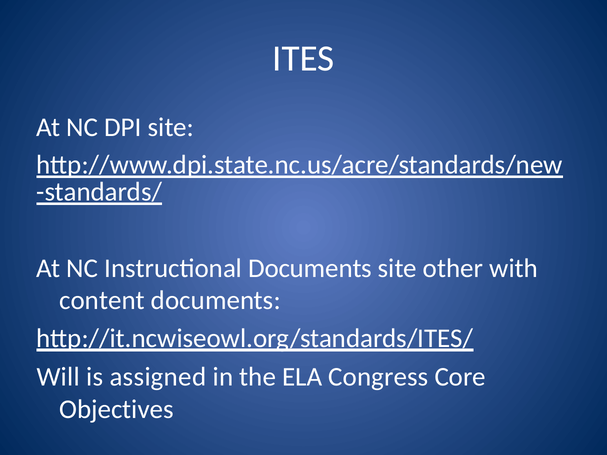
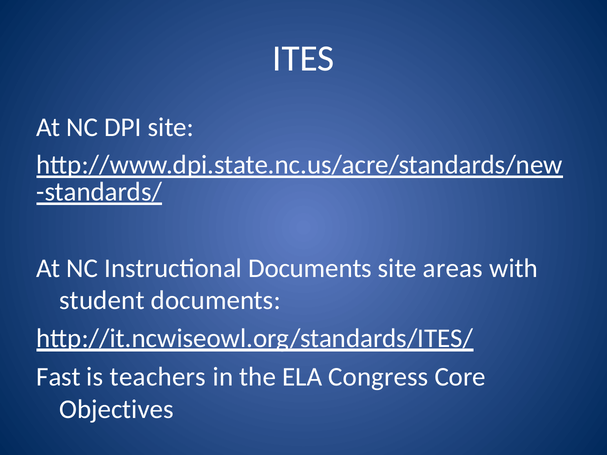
other: other -> areas (453, 268)
content: content -> student (102, 301)
Will: Will -> Fast (59, 377)
assigned: assigned -> teachers (158, 377)
